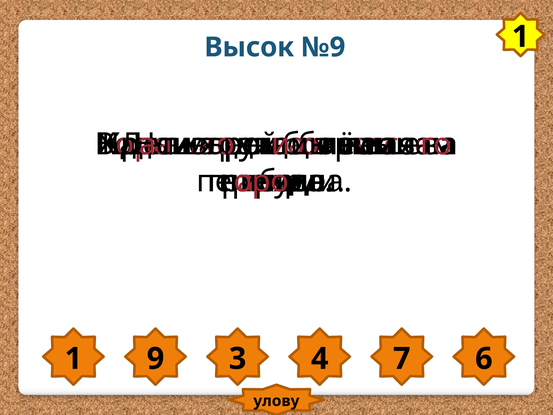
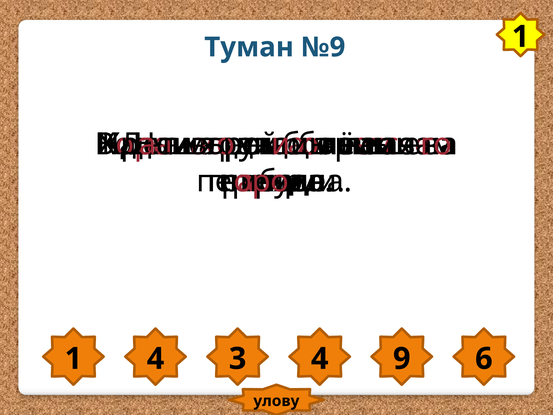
Высок: Высок -> Туман (249, 47)
1 9: 9 -> 4 (156, 359)
7: 7 -> 9 (402, 359)
